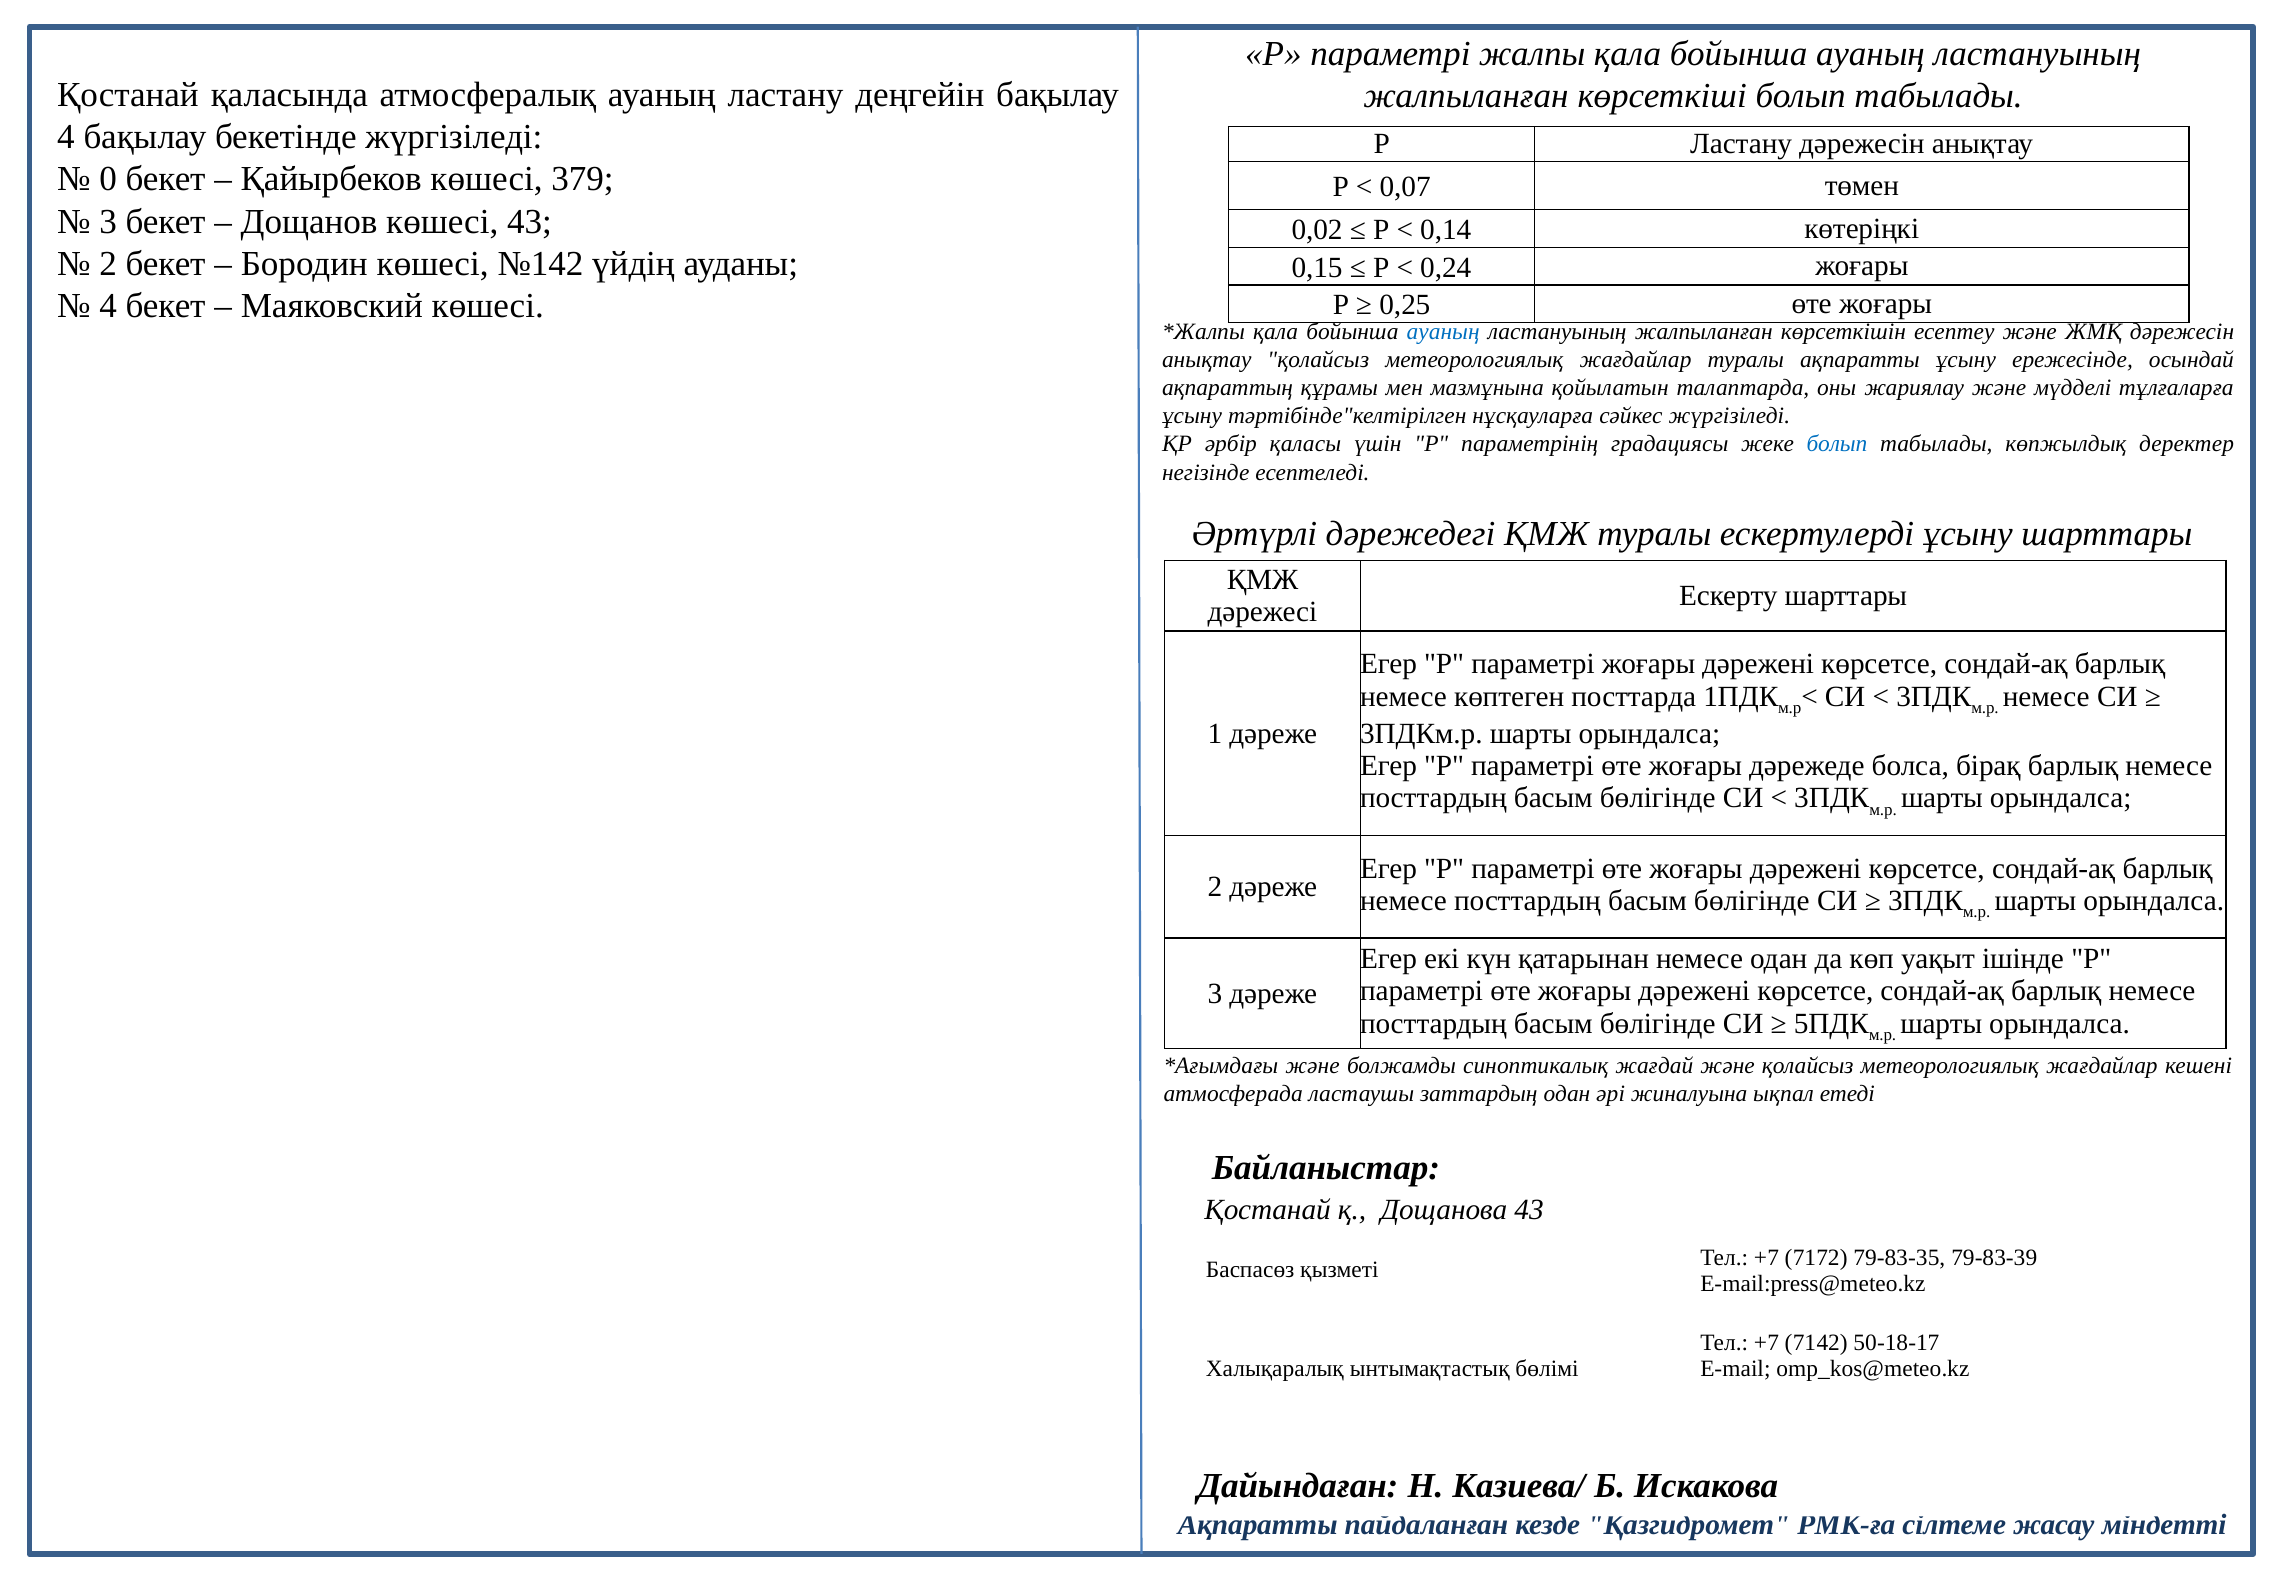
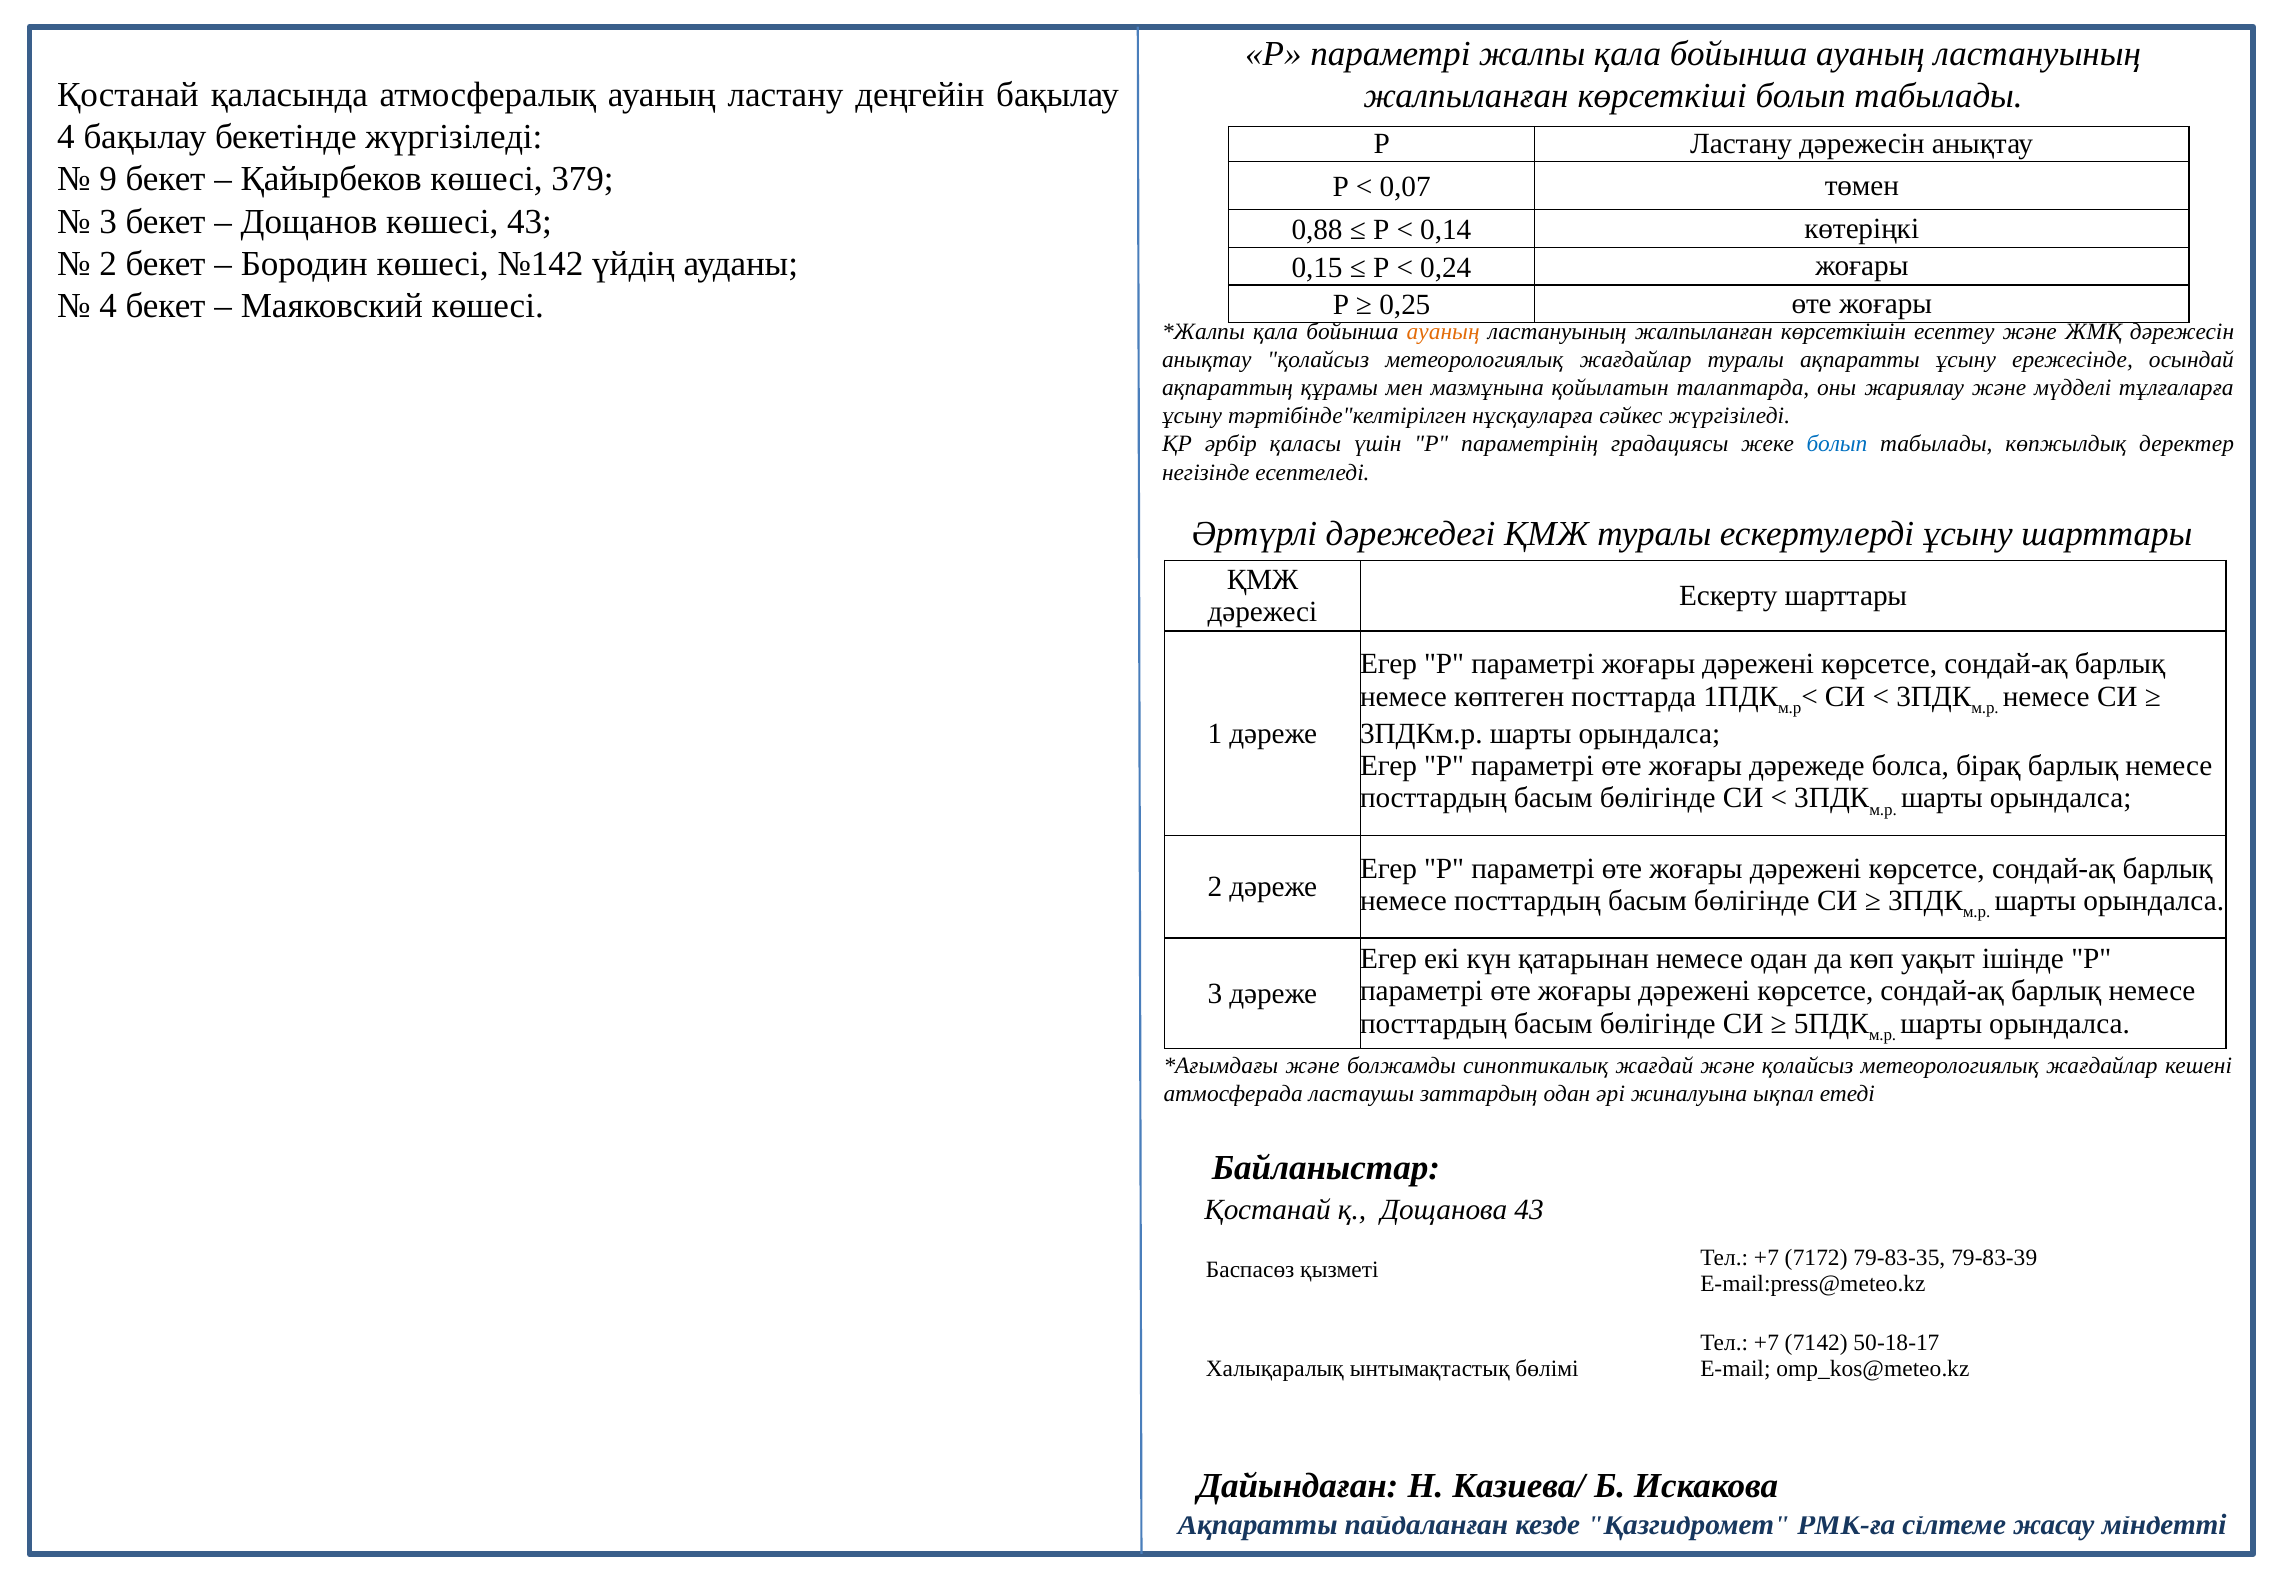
0: 0 -> 9 (108, 179)
0,02: 0,02 -> 0,88 (1317, 230)
ауаның colour: blue -> orange (1443, 332)
